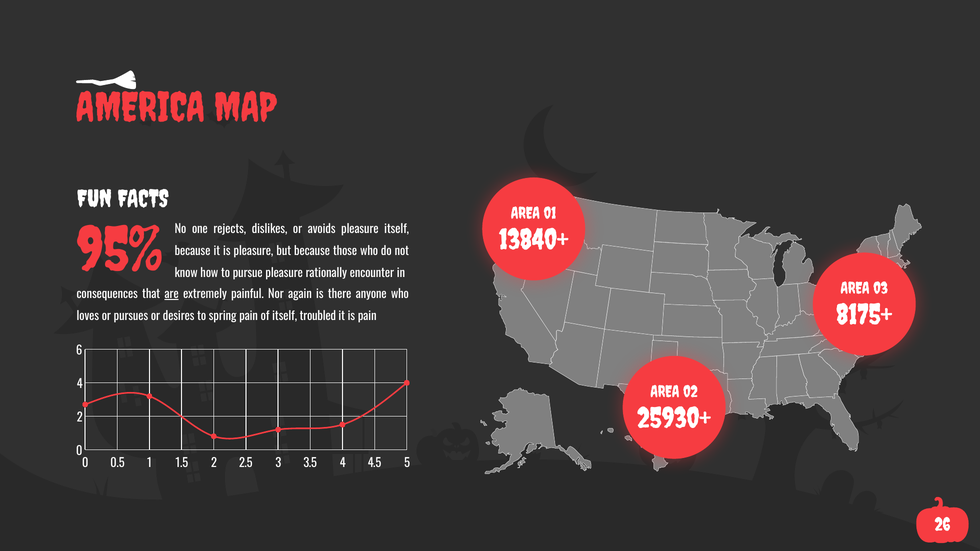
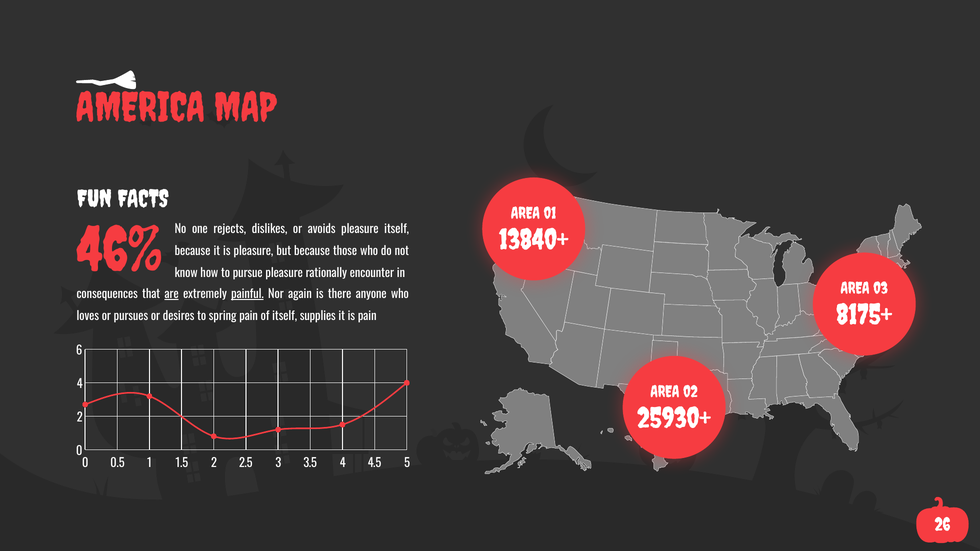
95%: 95% -> 46% (119, 250)
painful underline: none -> present (247, 294)
troubled: troubled -> supplies (318, 316)
